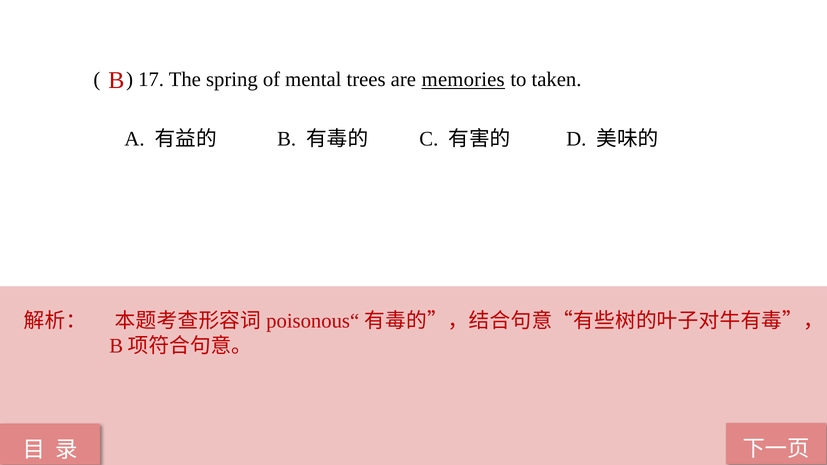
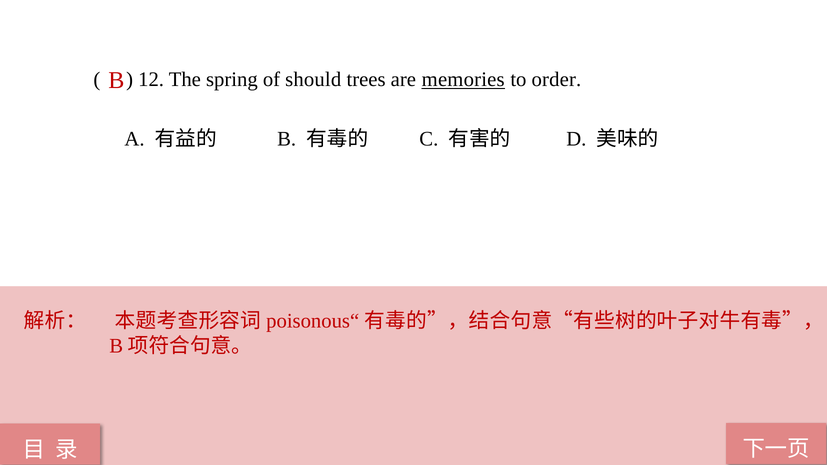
17: 17 -> 12 (151, 80)
mental: mental -> should (313, 80)
taken: taken -> order (556, 80)
